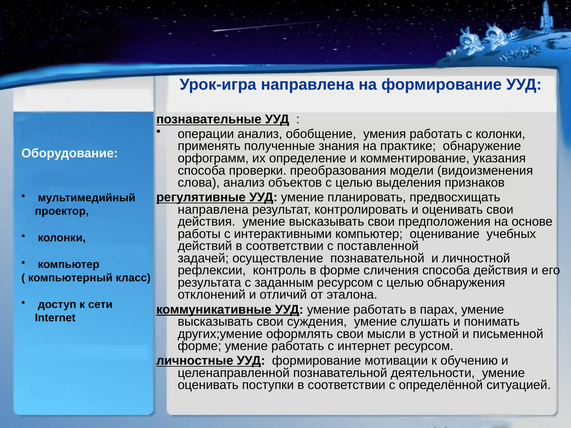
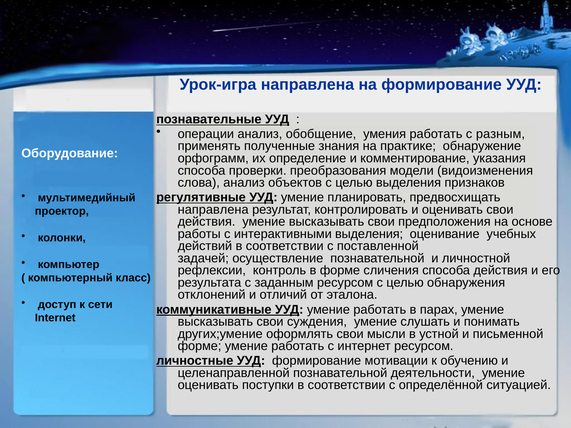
с колонки: колонки -> разным (500, 134)
интерактивными компьютер: компьютер -> выделения (369, 234)
